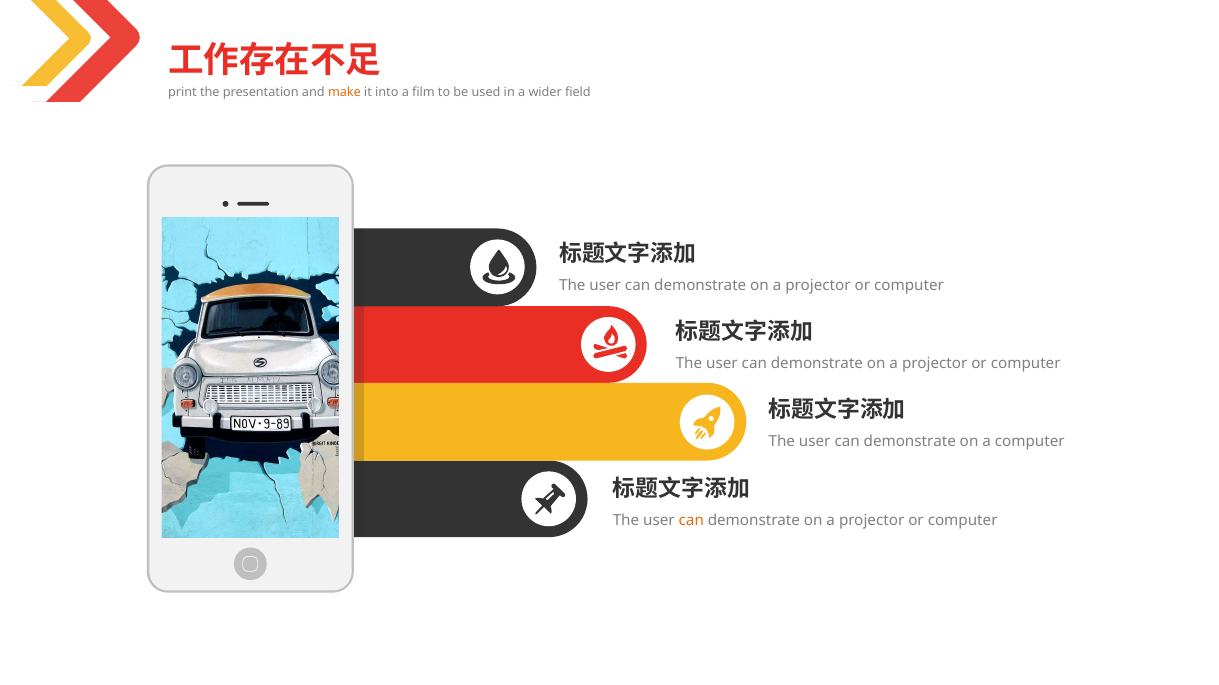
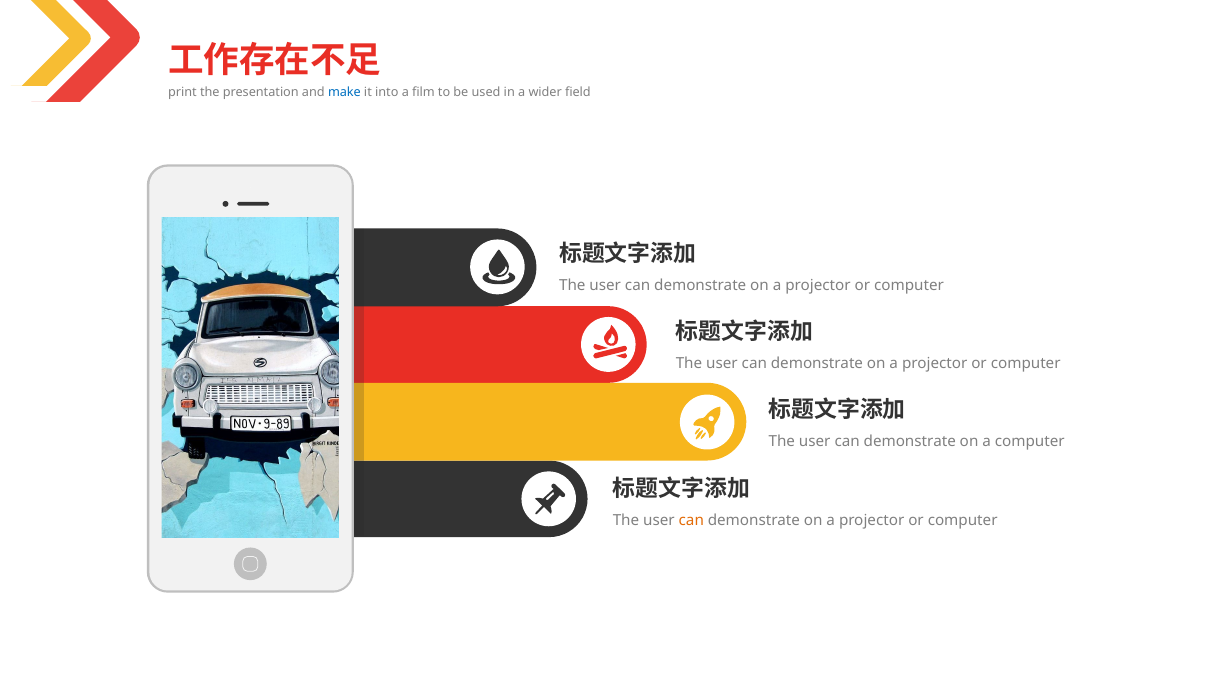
make colour: orange -> blue (344, 93)
